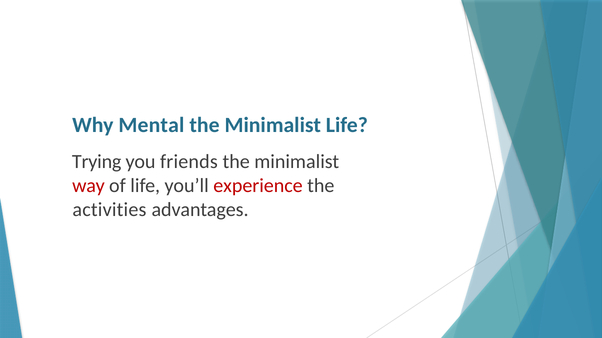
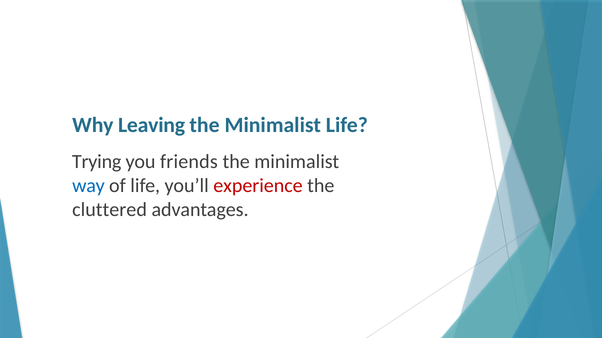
Mental: Mental -> Leaving (152, 125)
way colour: red -> blue (88, 186)
activities: activities -> cluttered (110, 210)
